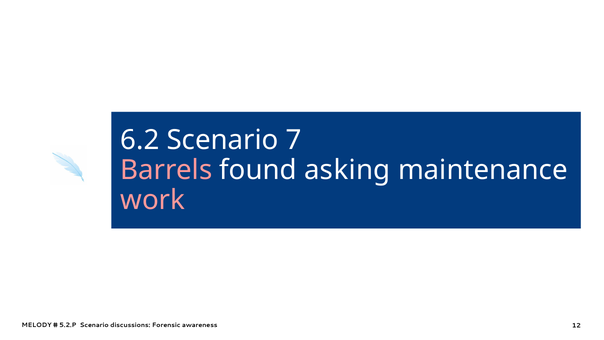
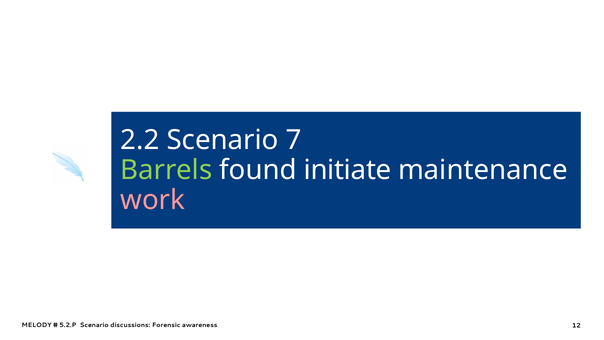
6.2: 6.2 -> 2.2 (140, 140)
Barrels colour: pink -> light green (166, 170)
asking: asking -> initiate (348, 170)
